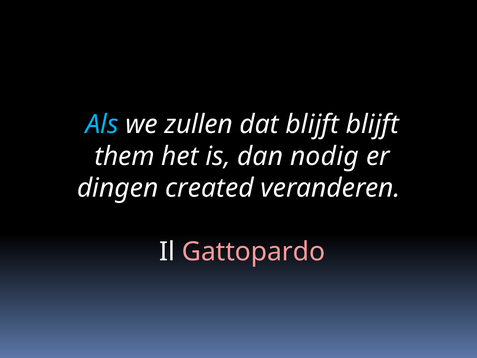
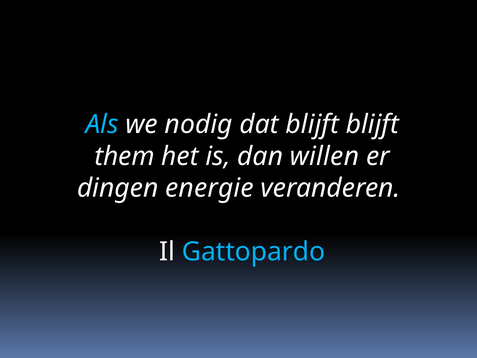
zullen: zullen -> nodig (199, 124)
nodig: nodig -> willen (324, 156)
created: created -> energie (209, 188)
Gattopardo colour: pink -> light blue (253, 252)
